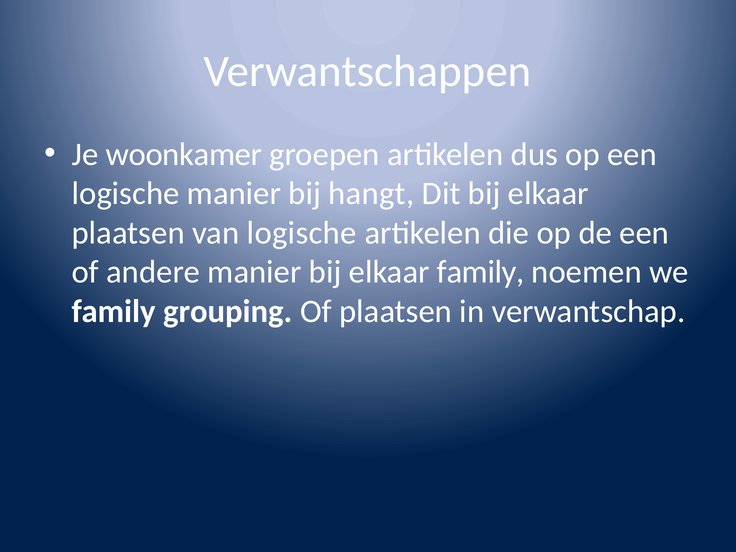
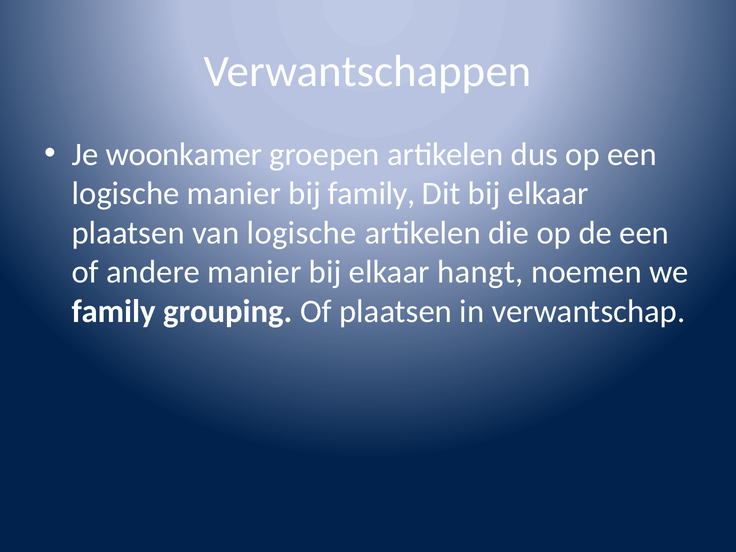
bij hangt: hangt -> family (372, 194)
elkaar family: family -> hangt (480, 272)
